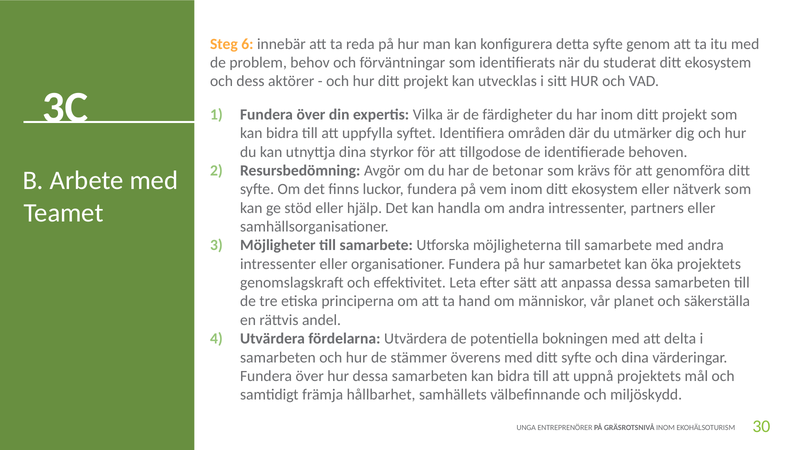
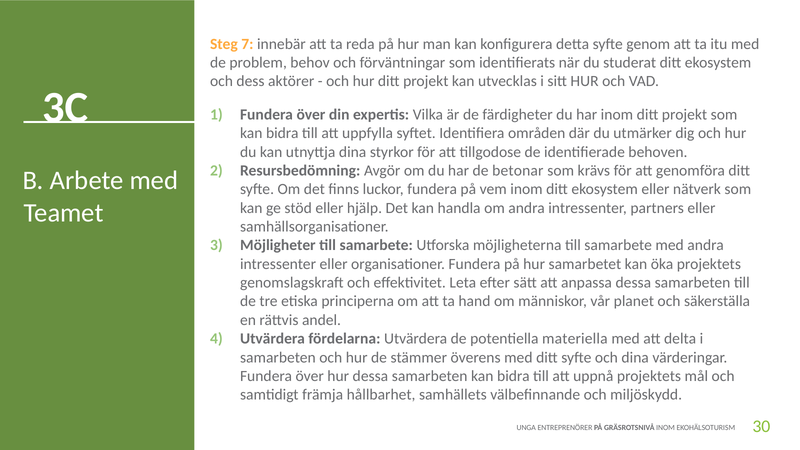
6: 6 -> 7 (247, 44)
bokningen: bokningen -> materiella (575, 339)
